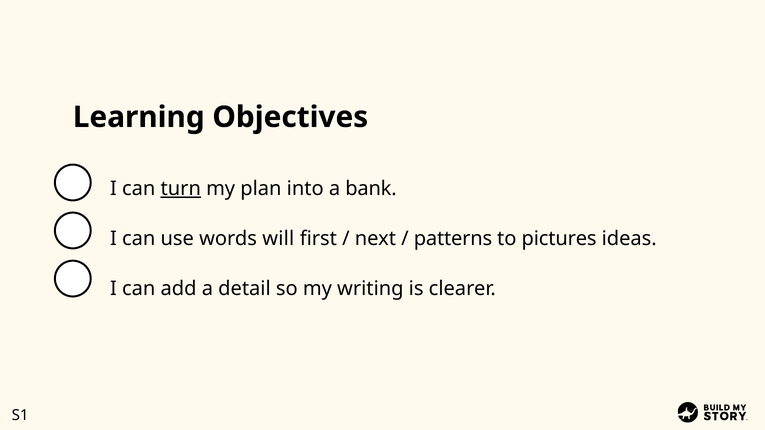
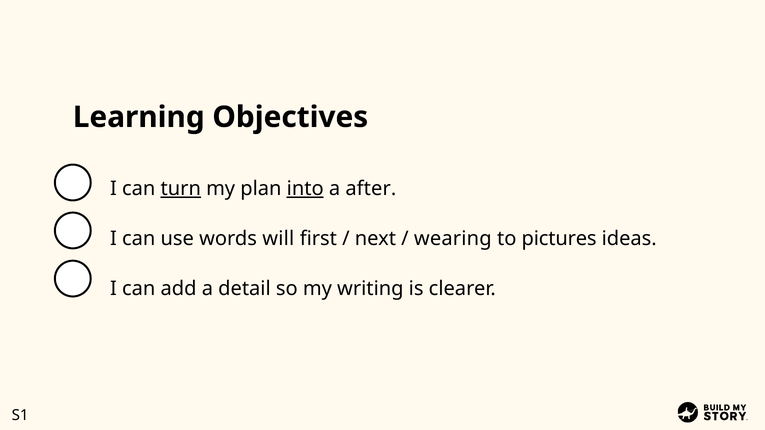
into underline: none -> present (305, 189)
bank: bank -> after (371, 189)
patterns: patterns -> wearing (453, 239)
